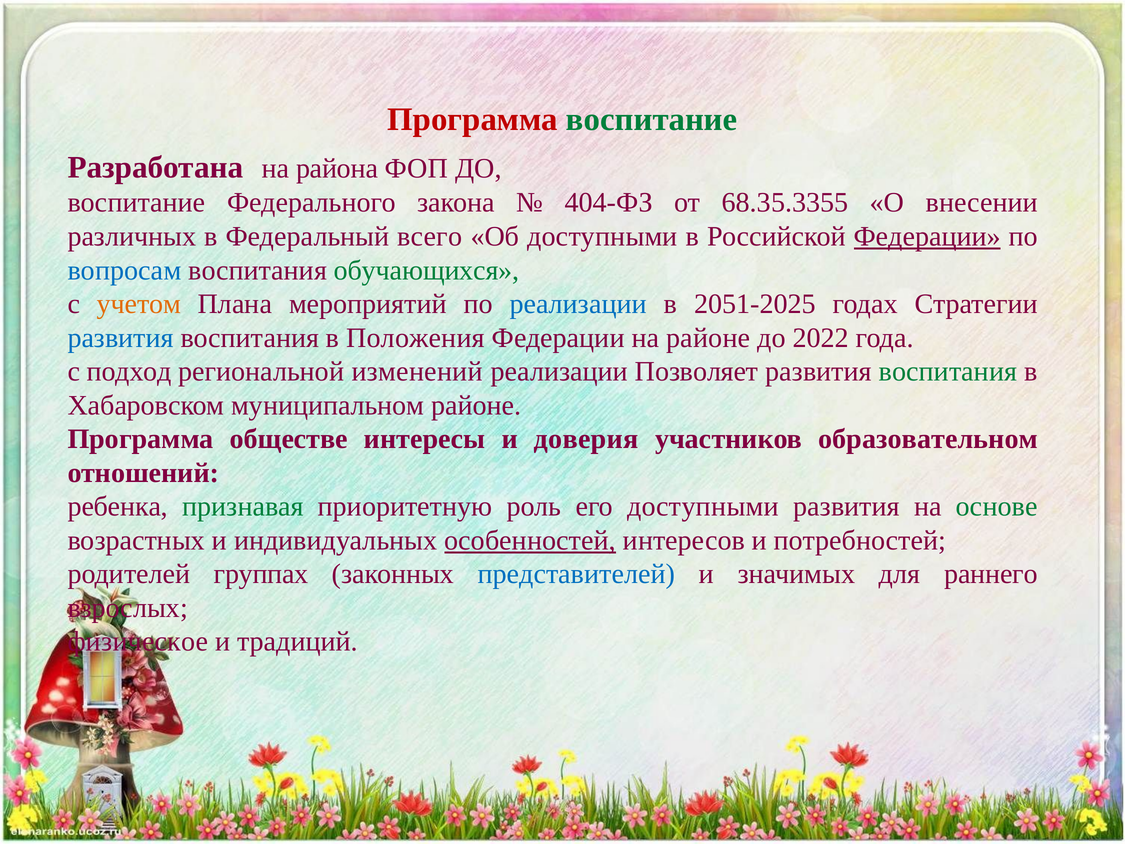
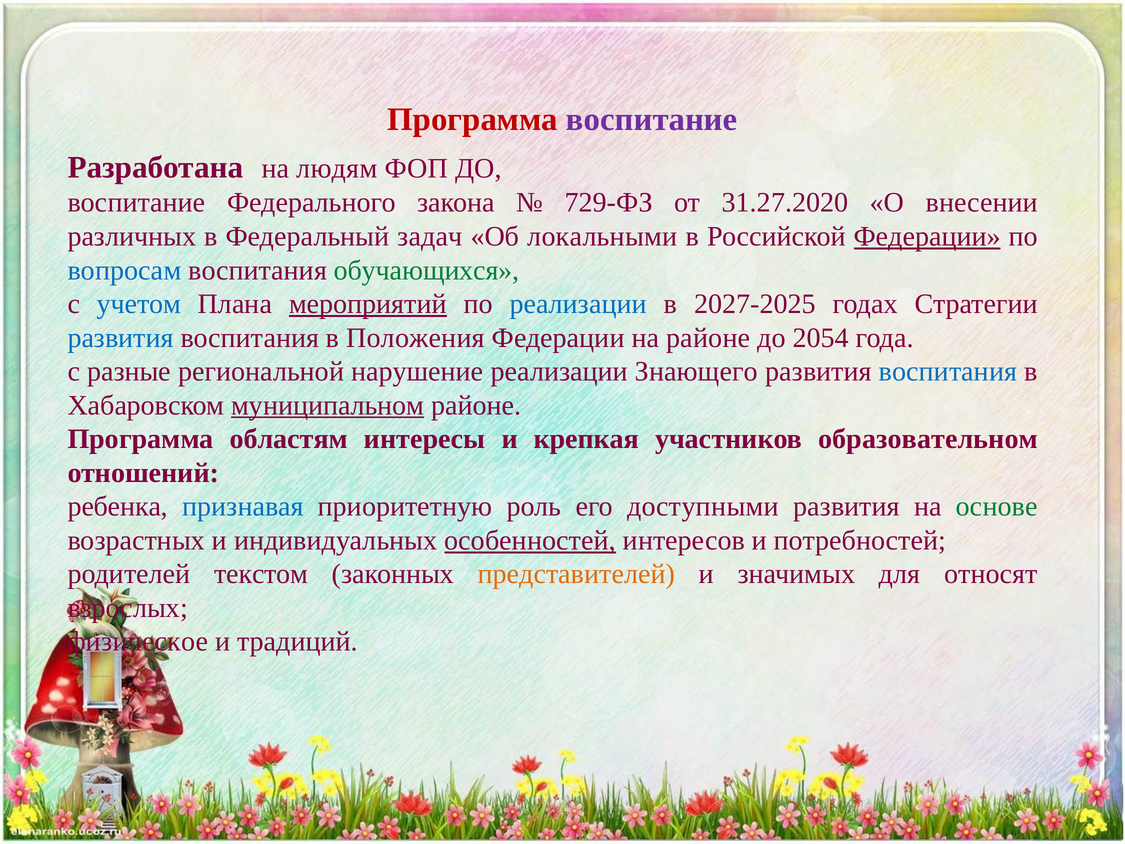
воспитание colour: green -> purple (652, 119)
района: района -> людям (337, 168)
404-ФЗ: 404-ФЗ -> 729-ФЗ (609, 203)
68.35.3355: 68.35.3355 -> 31.27.2020 (785, 203)
всего: всего -> задач (430, 236)
Об доступными: доступными -> локальными (602, 236)
учетом colour: orange -> blue (139, 304)
мероприятий underline: none -> present (368, 304)
2051-2025: 2051-2025 -> 2027-2025 (755, 304)
2022: 2022 -> 2054 (821, 338)
подход: подход -> разные (129, 371)
изменений: изменений -> нарушение (417, 371)
Позволяет: Позволяет -> Знающего (696, 371)
воспитания colour: green -> blue (948, 371)
муниципальном underline: none -> present (328, 405)
обществе: обществе -> областям (289, 439)
доверия: доверия -> крепкая (586, 439)
признавая colour: green -> blue (243, 506)
группах: группах -> текстом (261, 574)
представителей colour: blue -> orange (576, 574)
раннего: раннего -> относят (991, 574)
